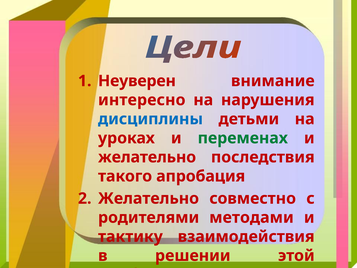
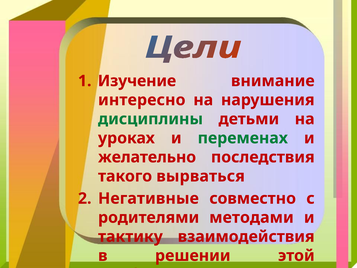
Неуверен: Неуверен -> Изучение (137, 81)
дисциплины colour: blue -> green (151, 119)
апробация: апробация -> вырваться (201, 176)
Желательно: Желательно -> Негативные (148, 198)
